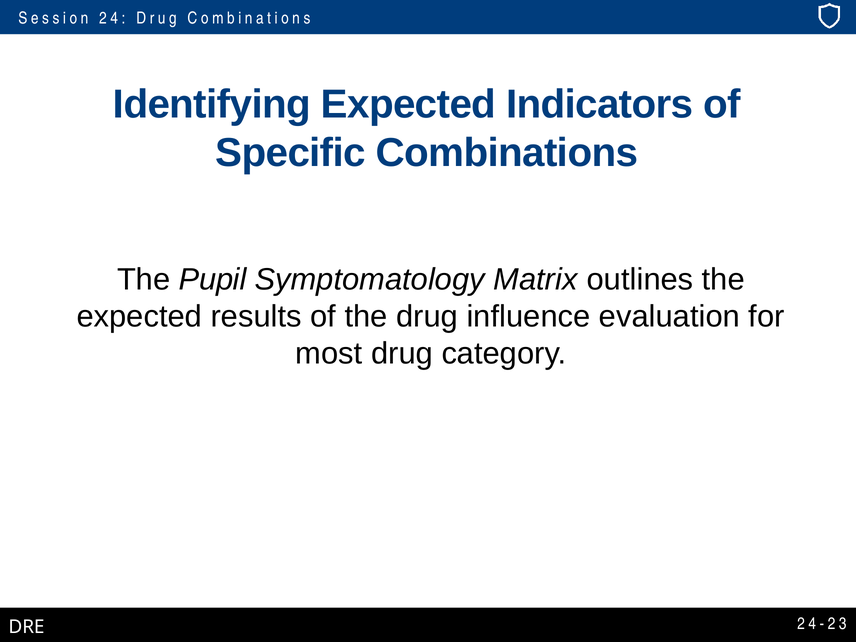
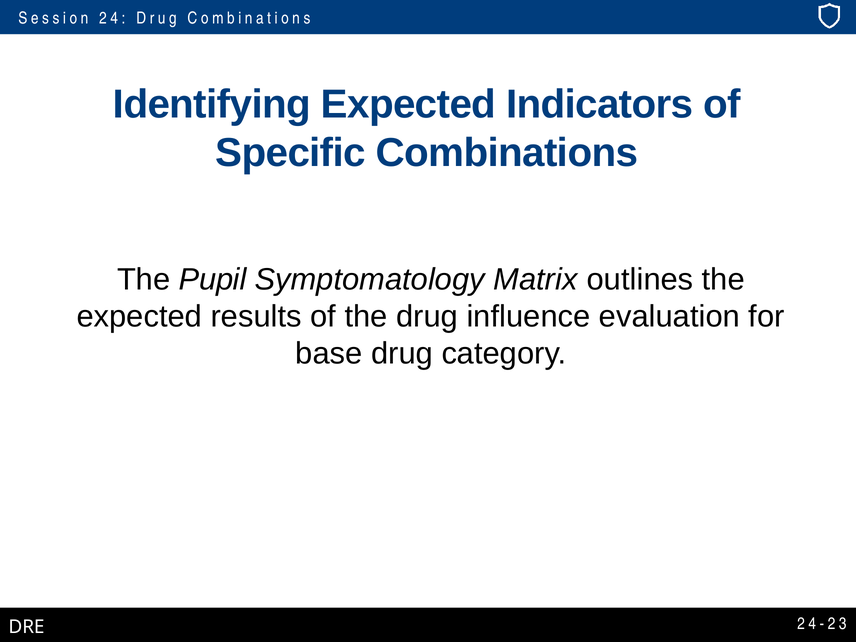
most: most -> base (329, 354)
